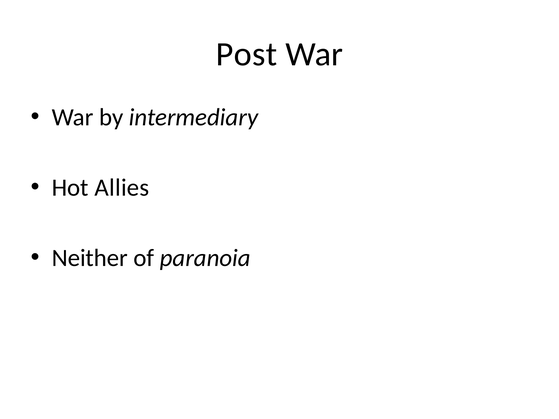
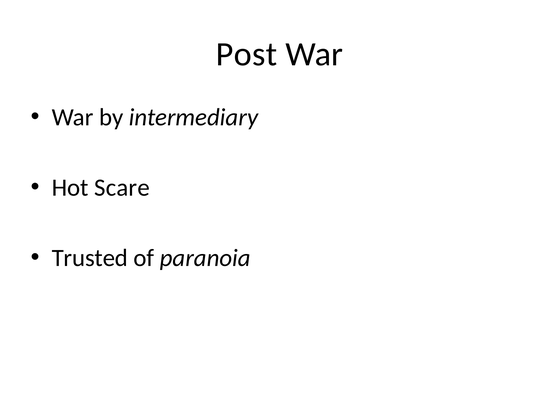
Allies: Allies -> Scare (122, 188)
Neither: Neither -> Trusted (90, 258)
